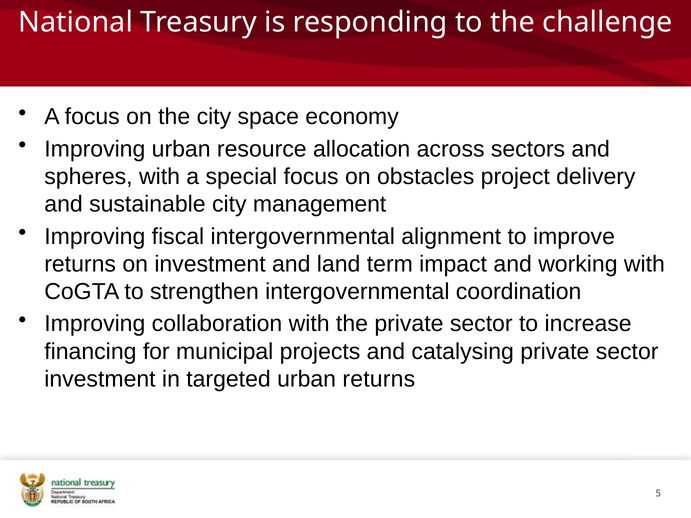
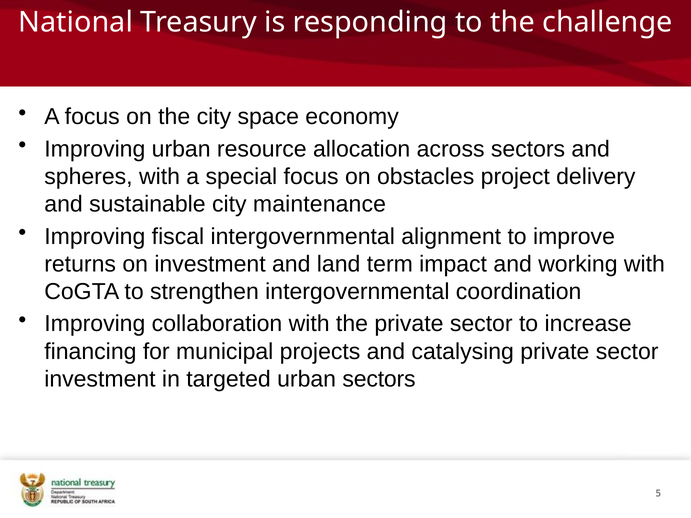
management: management -> maintenance (319, 204)
urban returns: returns -> sectors (379, 379)
